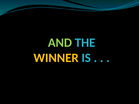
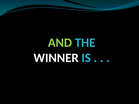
WINNER colour: yellow -> white (56, 58)
